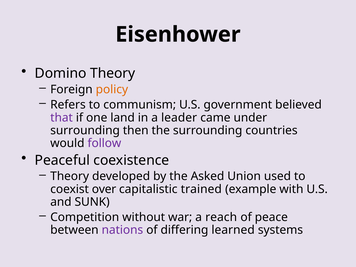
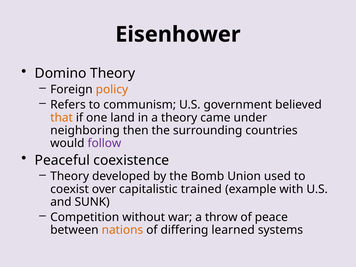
that colour: purple -> orange (62, 118)
a leader: leader -> theory (179, 118)
surrounding: surrounding -> neighboring (85, 130)
Asked: Asked -> Bomb (207, 176)
reach: reach -> throw (221, 217)
nations colour: purple -> orange (122, 230)
